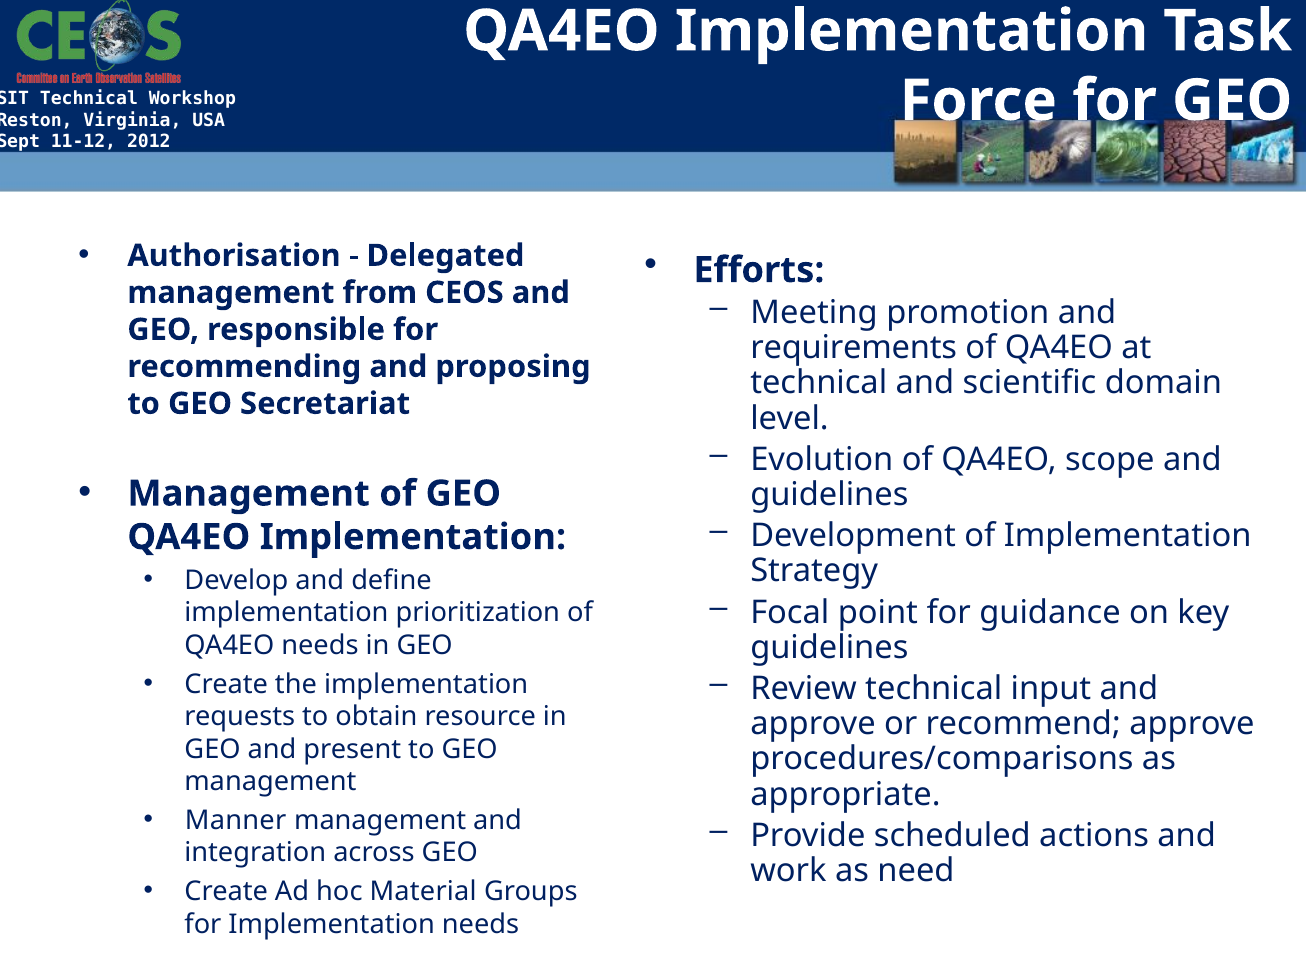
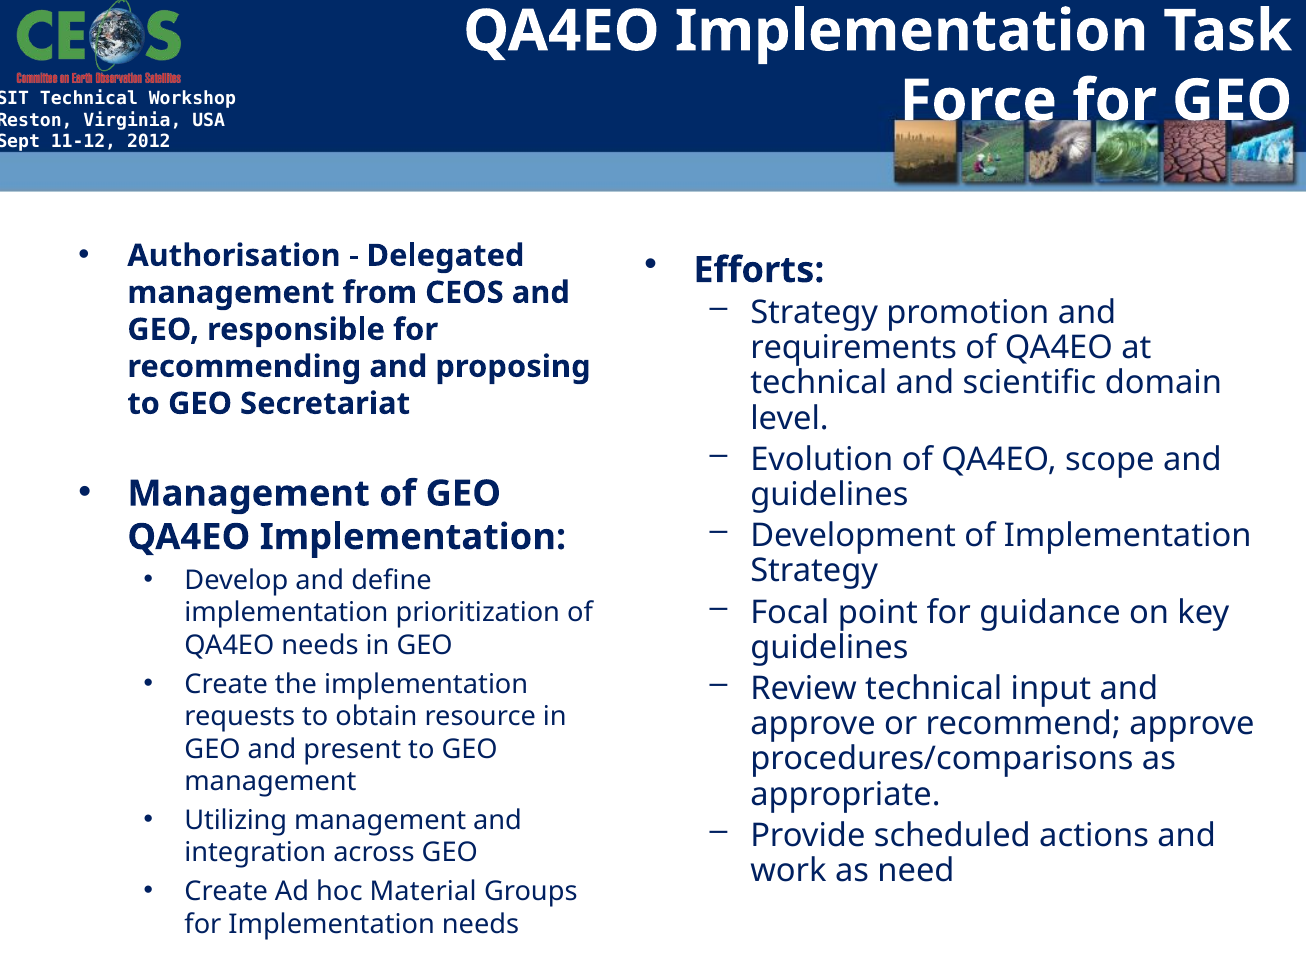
Meeting: Meeting -> Strategy (814, 313)
Manner: Manner -> Utilizing (236, 821)
